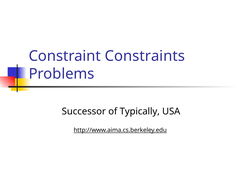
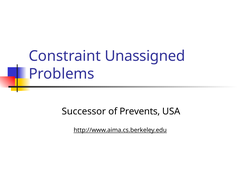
Constraints: Constraints -> Unassigned (145, 56)
Typically: Typically -> Prevents (140, 112)
